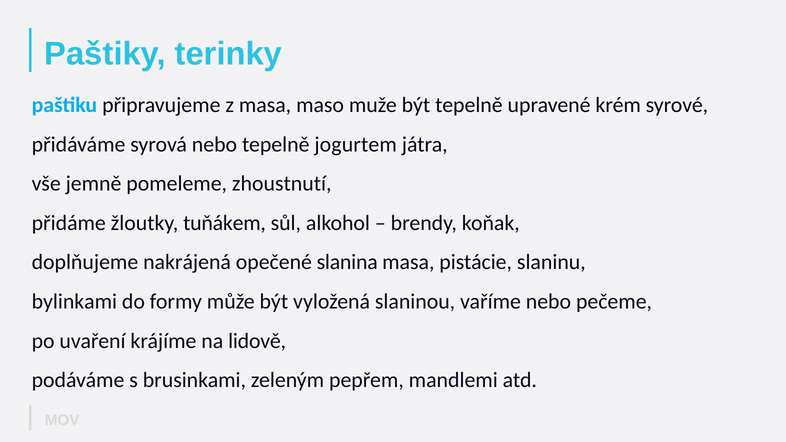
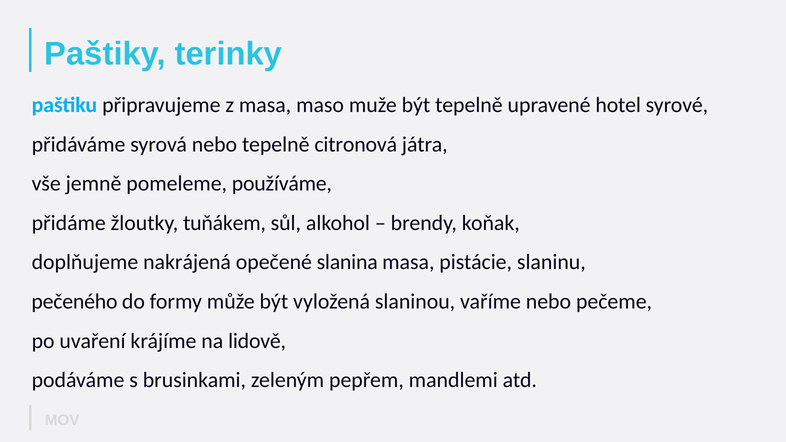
krém: krém -> hotel (618, 105)
jogurtem: jogurtem -> citronová (356, 145)
zhoustnutí: zhoustnutí -> používáme (282, 184)
bylinkami: bylinkami -> pečeného (74, 302)
